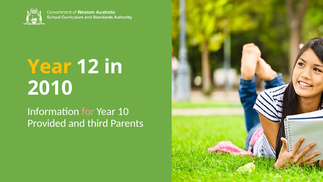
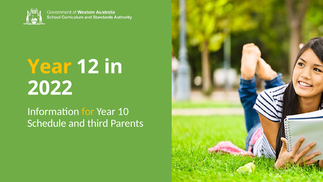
2010: 2010 -> 2022 (50, 88)
for colour: pink -> yellow (88, 111)
Provided: Provided -> Schedule (47, 123)
